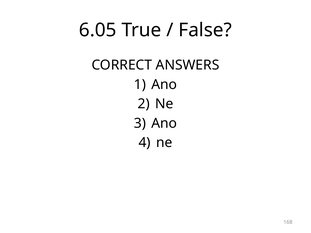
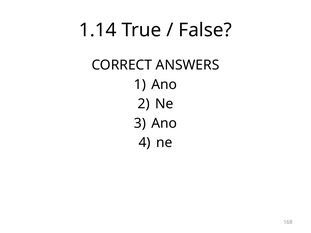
6.05: 6.05 -> 1.14 (98, 30)
